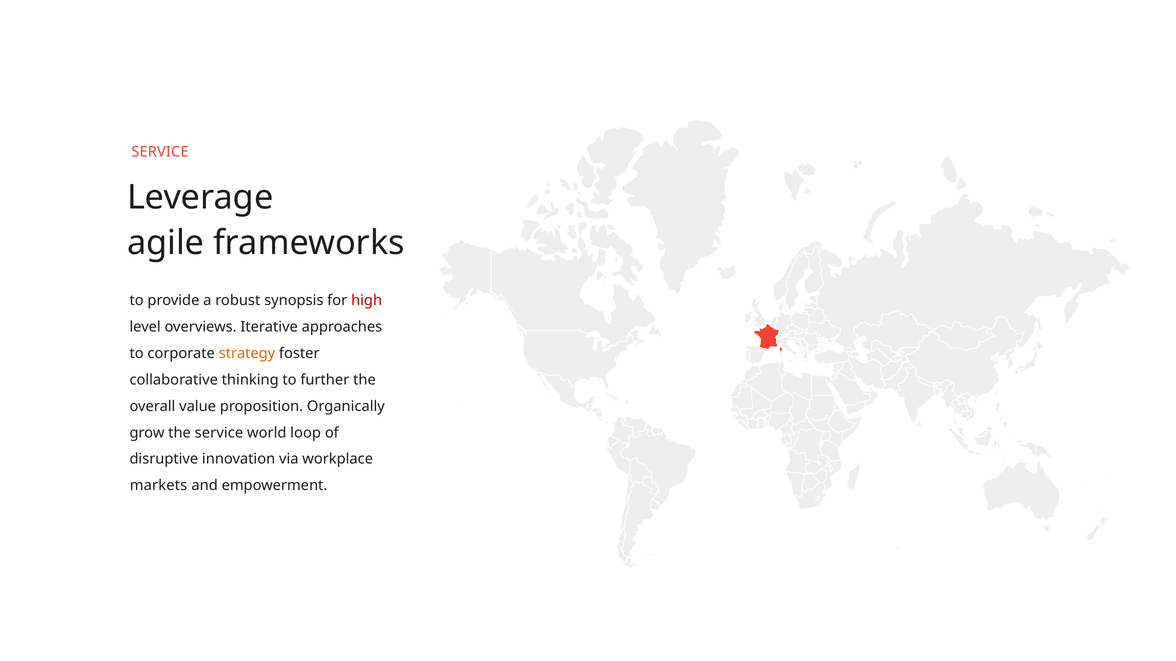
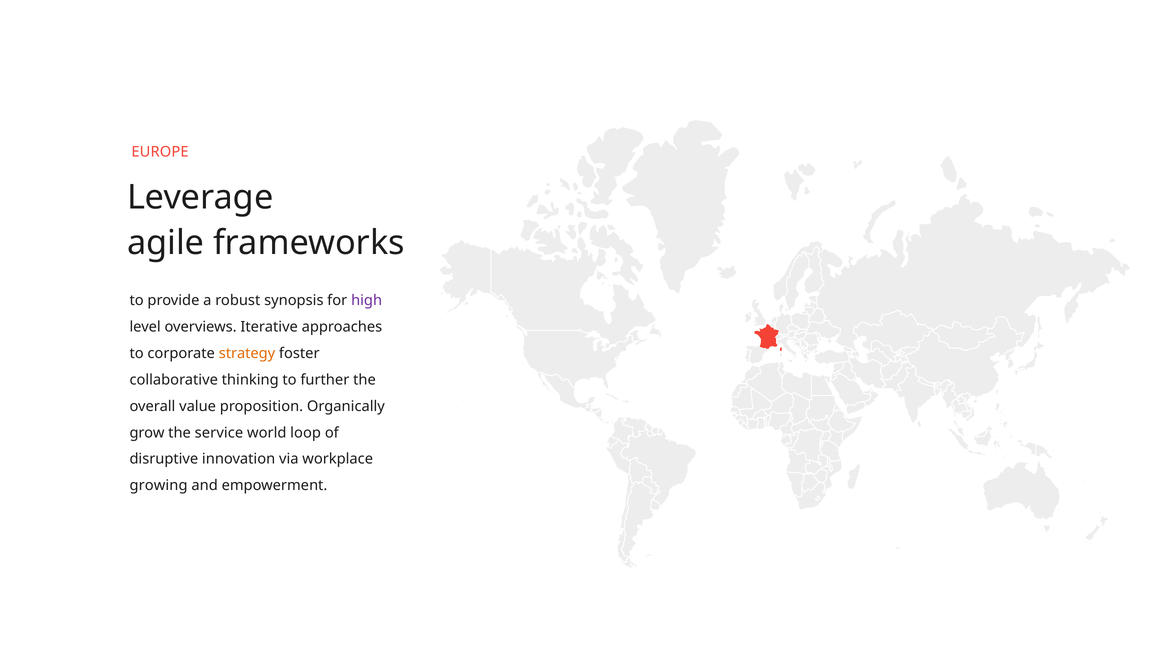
SERVICE: SERVICE -> EUROPE (160, 152)
high colour: red -> purple (367, 301)
markets: markets -> growing (159, 486)
